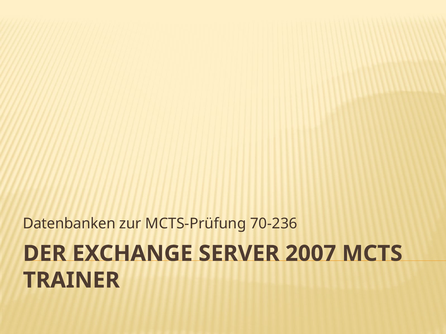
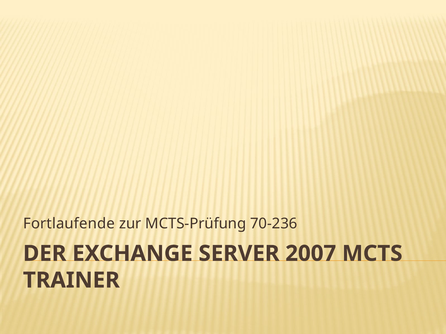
Datenbanken: Datenbanken -> Fortlaufende (69, 224)
